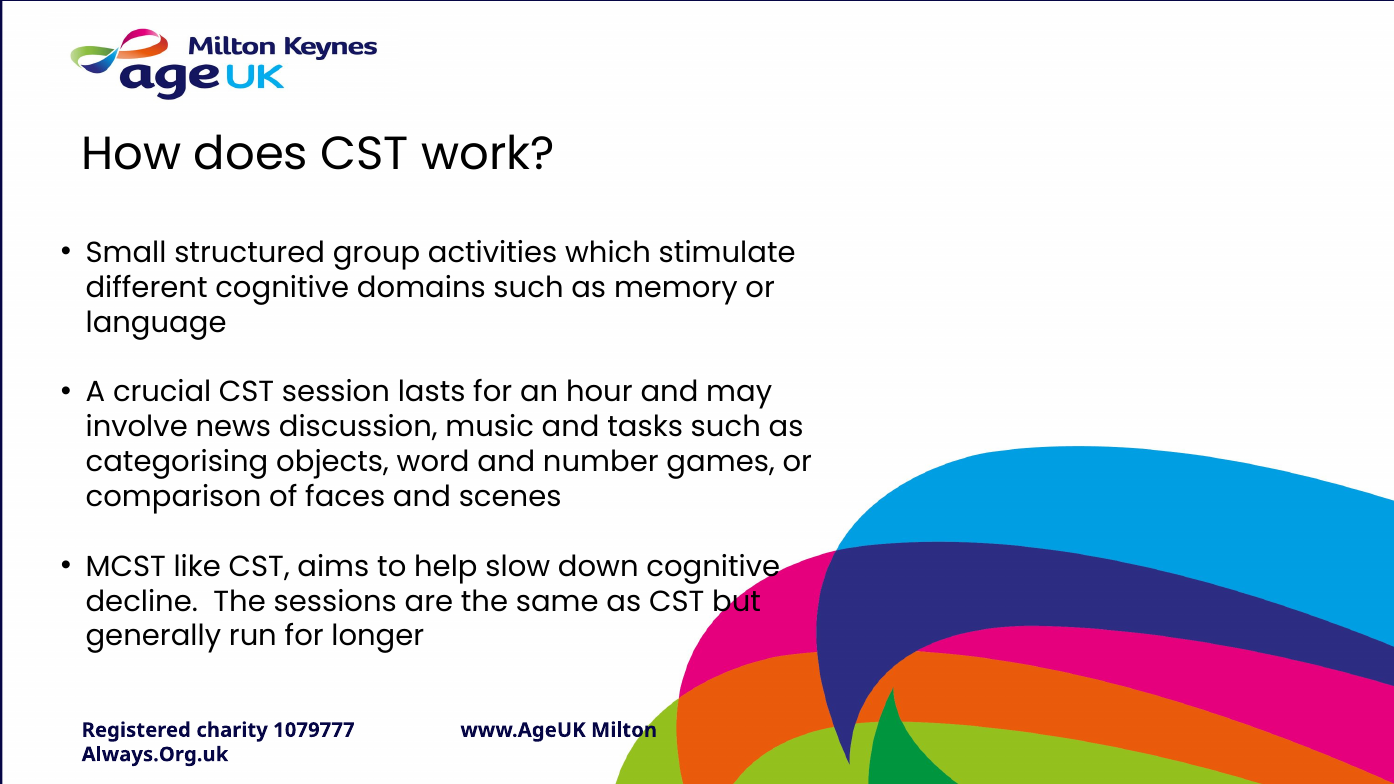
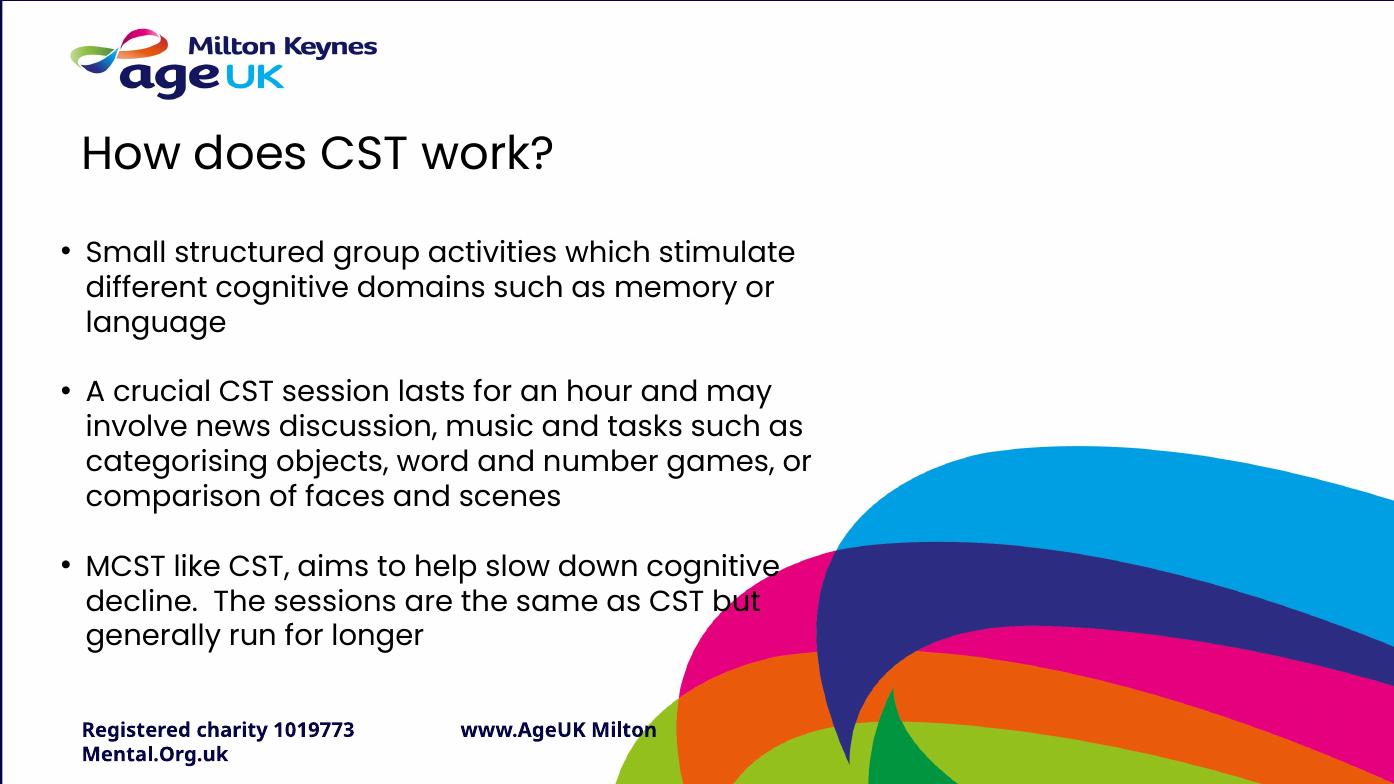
1079777: 1079777 -> 1019773 (314, 730)
Always.Org.uk: Always.Org.uk -> Mental.Org.uk (155, 755)
